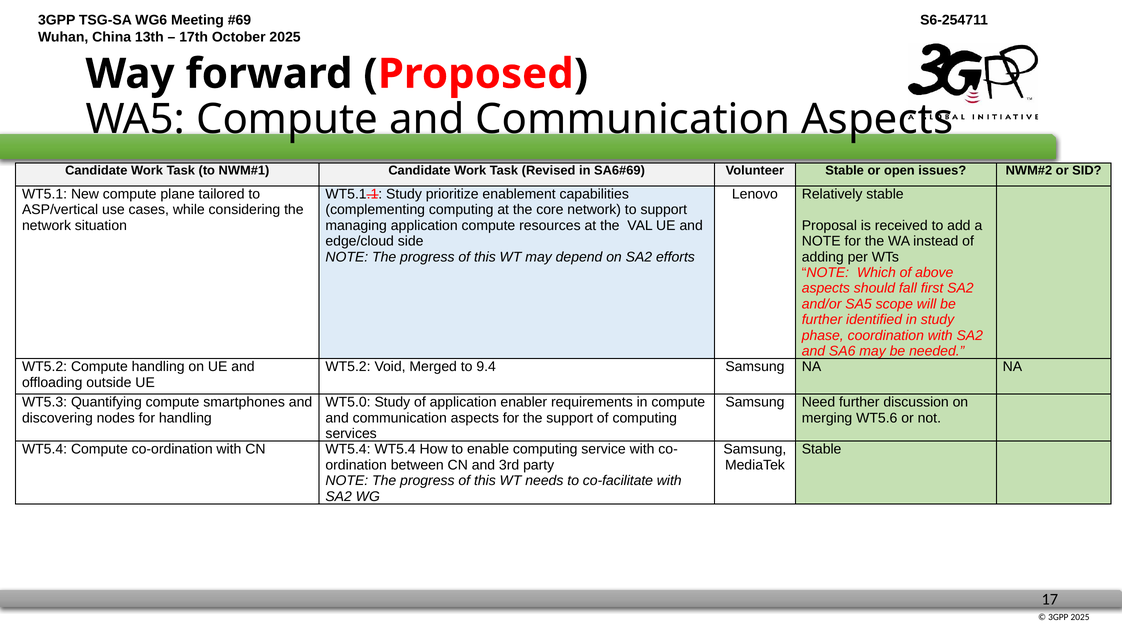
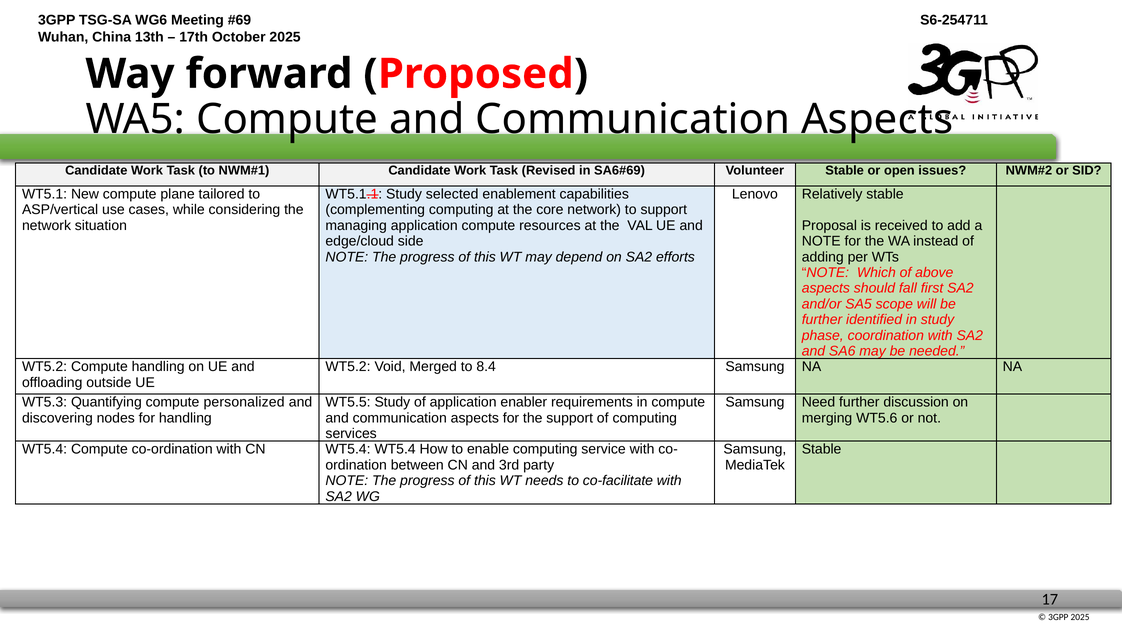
prioritize: prioritize -> selected (452, 194)
9.4: 9.4 -> 8.4 (486, 367)
smartphones: smartphones -> personalized (244, 402)
WT5.0: WT5.0 -> WT5.5 (348, 402)
